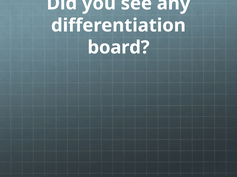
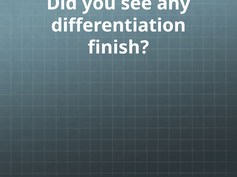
board: board -> finish (118, 48)
